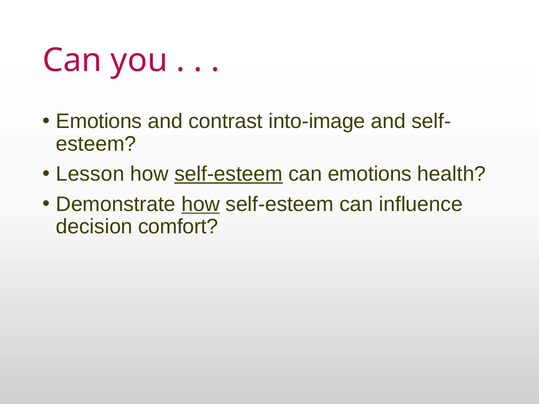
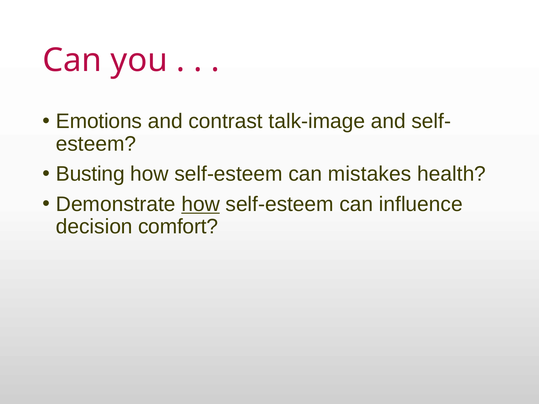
into-image: into-image -> talk-image (317, 121)
Lesson: Lesson -> Busting (90, 174)
self-esteem underline: present -> none (229, 174)
can emotions: emotions -> mistakes (370, 174)
